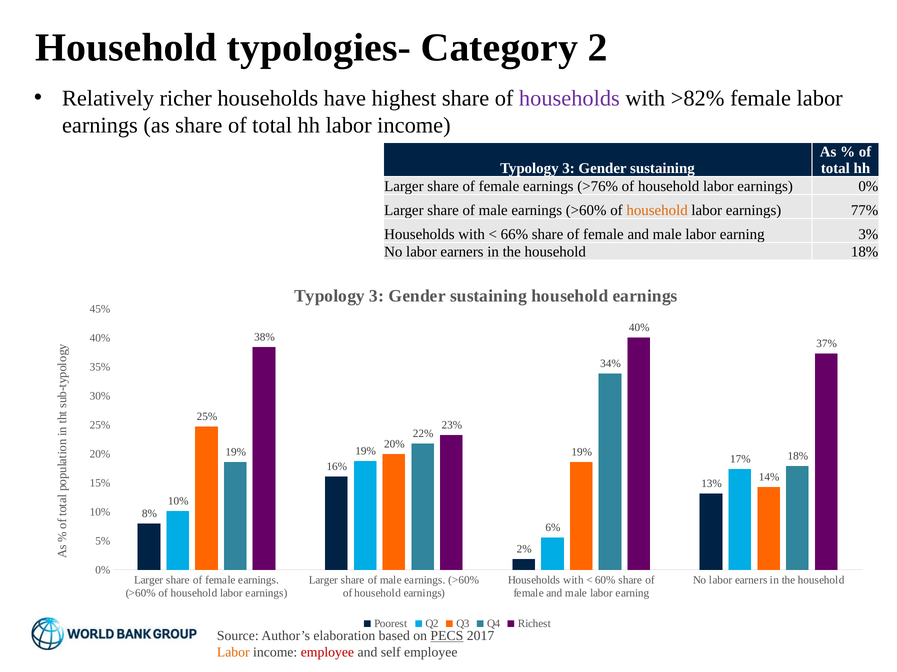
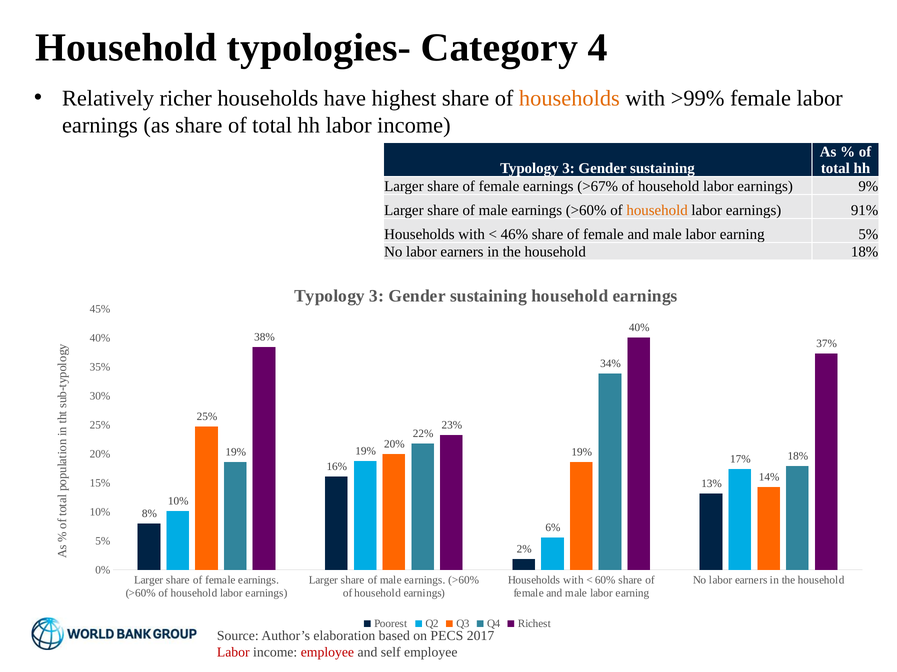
2: 2 -> 4 (598, 48)
households colour: purple -> orange (569, 98)
>82%: >82% -> >99% (698, 98)
>76%: >76% -> >67% (598, 186)
earnings 0%: 0% -> 9% (868, 186)
77%: 77% -> 91% (865, 210)
66%: 66% -> 46% (514, 234)
earning 3%: 3% -> 5% (868, 234)
PECS underline: present -> none (447, 637)
Labor colour: orange -> red (233, 653)
